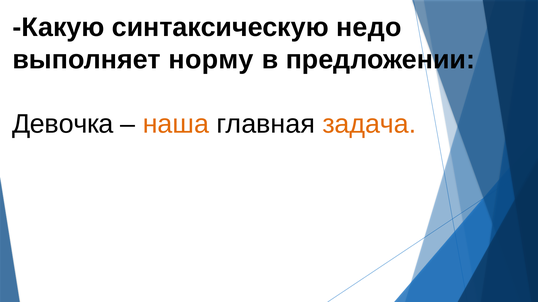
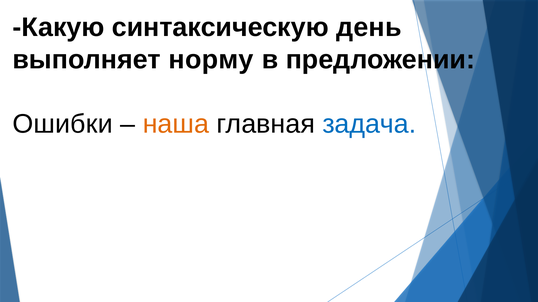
недо: недо -> день (369, 27)
Девочка: Девочка -> Ошибки (63, 124)
задача colour: orange -> blue (369, 124)
